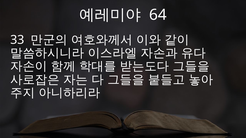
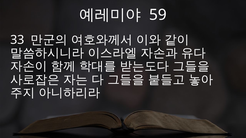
64: 64 -> 59 (158, 15)
